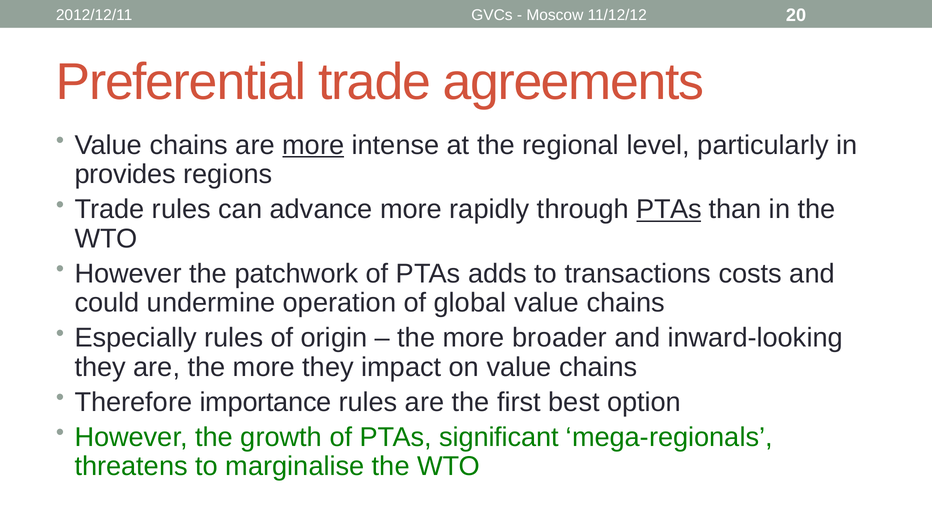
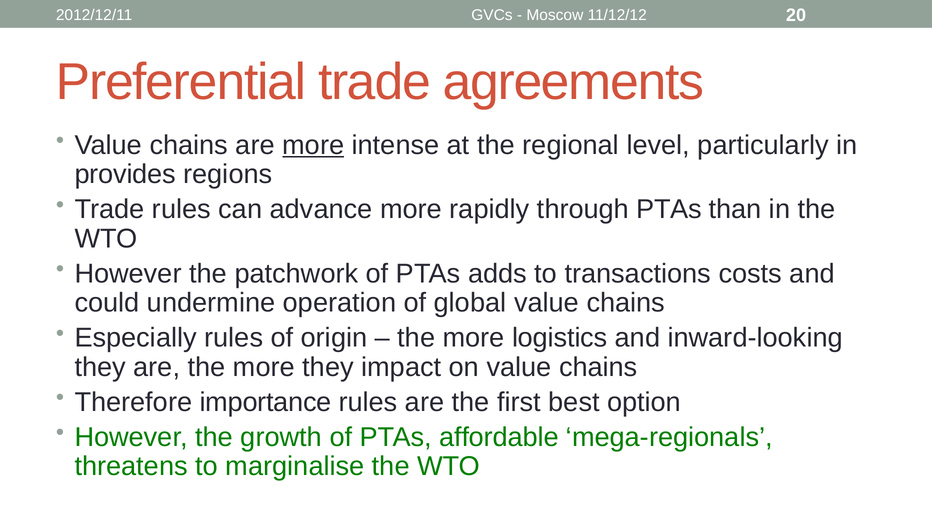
PTAs underline: present -> none (669, 209)
broader: broader -> logistics (560, 338)
significant: significant -> affordable (499, 437)
